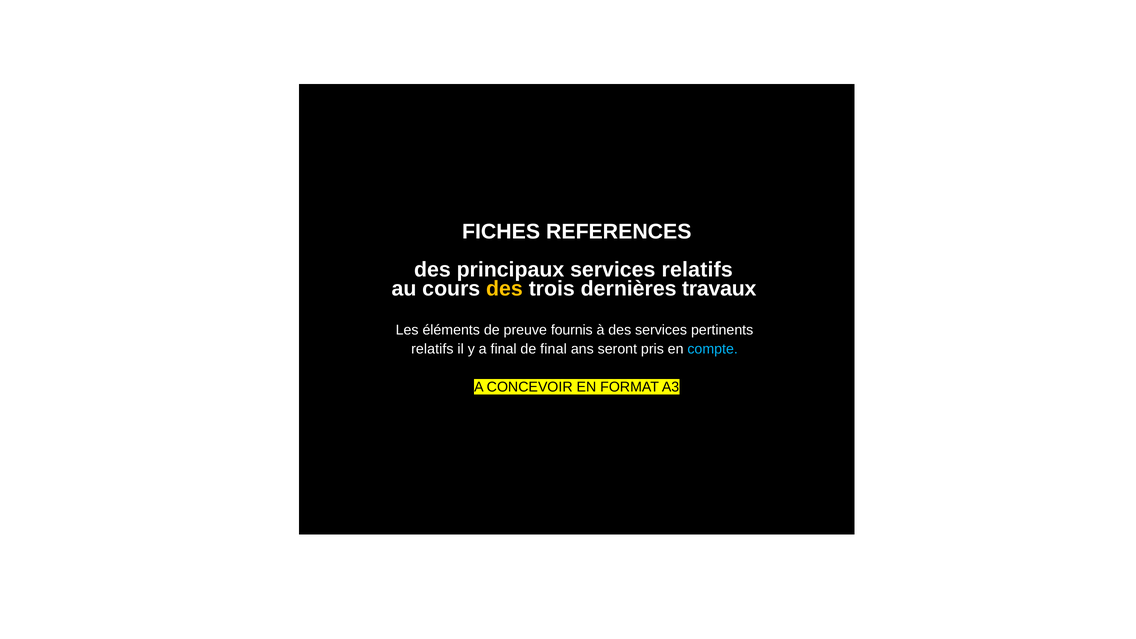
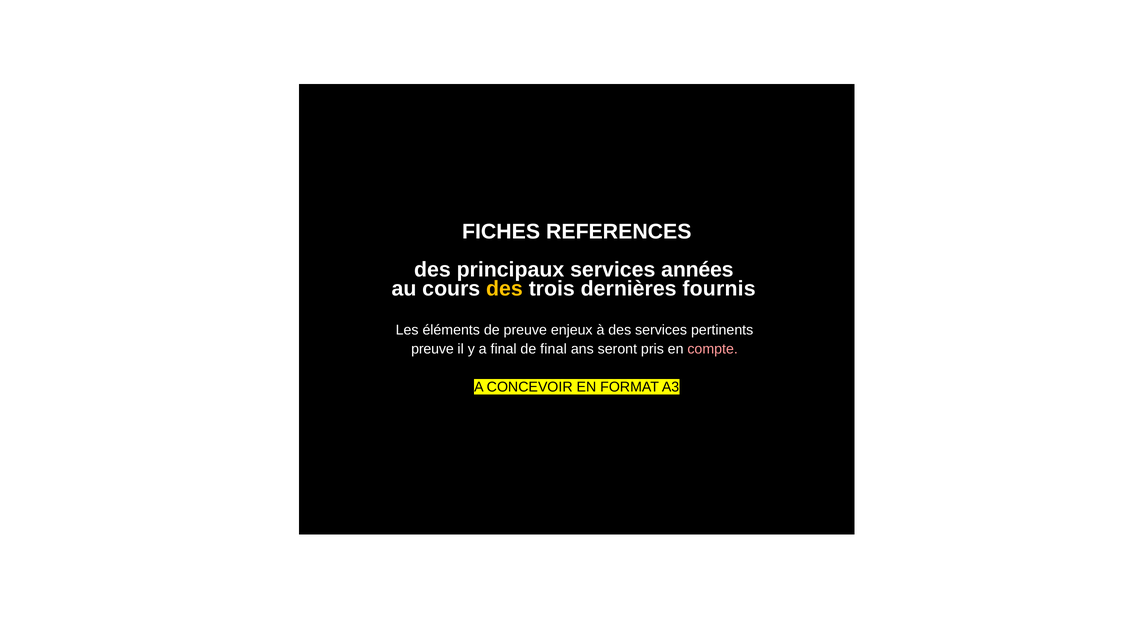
services relatifs: relatifs -> années (697, 270)
travaux: travaux -> fournis (719, 289)
fournis: fournis -> enjeux (572, 330)
relatifs: relatifs -> preuve (432, 349)
compte colour: light blue -> pink (713, 349)
